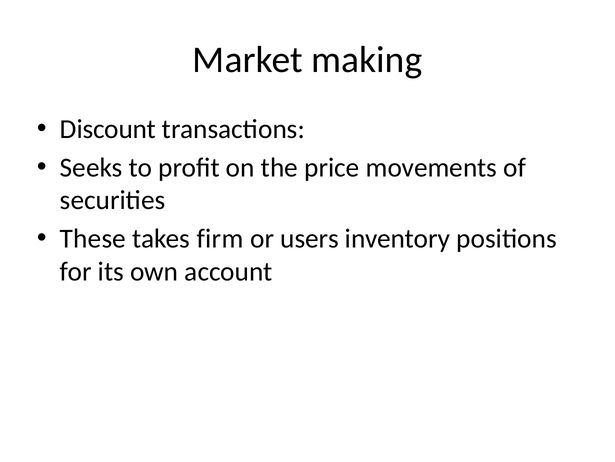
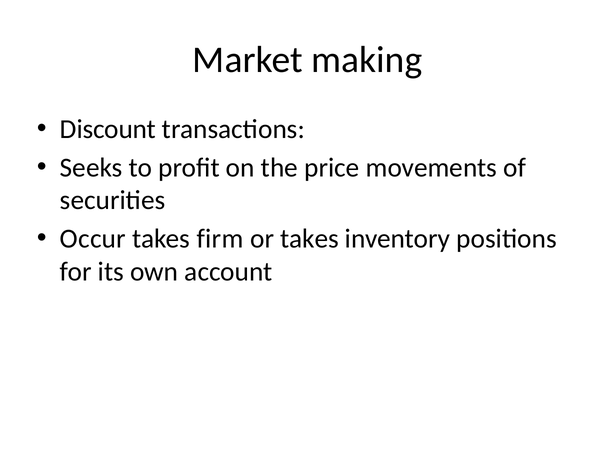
These: These -> Occur (93, 238)
or users: users -> takes (310, 238)
